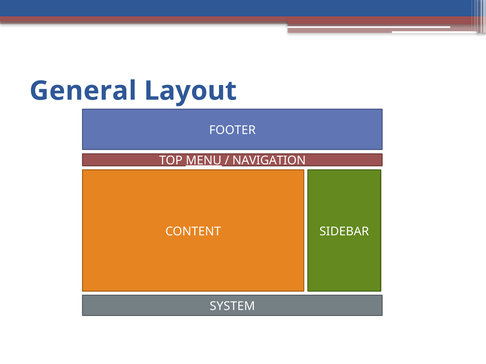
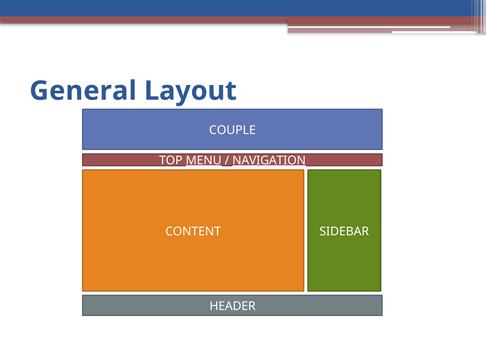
FOOTER: FOOTER -> COUPLE (232, 130)
NAVIGATION underline: none -> present (269, 161)
SYSTEM: SYSTEM -> HEADER (233, 307)
